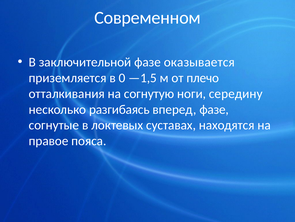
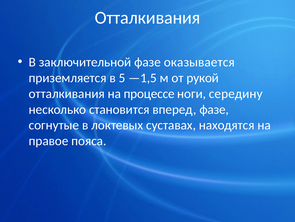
Современном: Современном -> Отталкивания (147, 18)
0: 0 -> 5 (122, 78)
плечо: плечо -> рукой (203, 78)
согнутую: согнутую -> процессе (149, 93)
разгибаясь: разгибаясь -> становится (119, 109)
